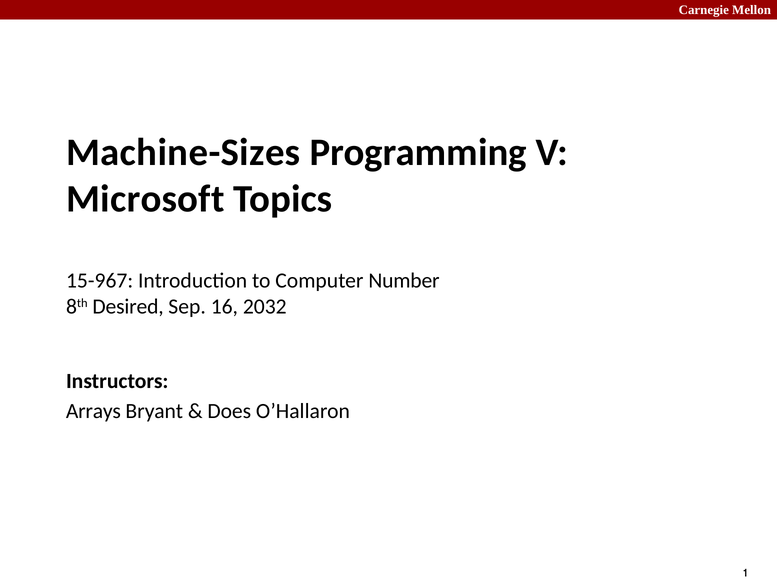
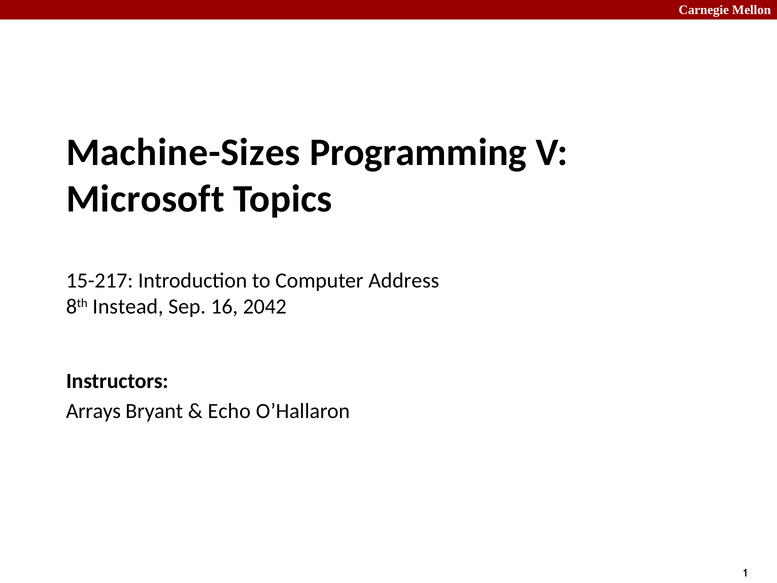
15-967: 15-967 -> 15-217 (100, 280)
Number: Number -> Address (404, 280)
Desired: Desired -> Instead (128, 306)
2032: 2032 -> 2042 (265, 306)
Does: Does -> Echo (229, 411)
